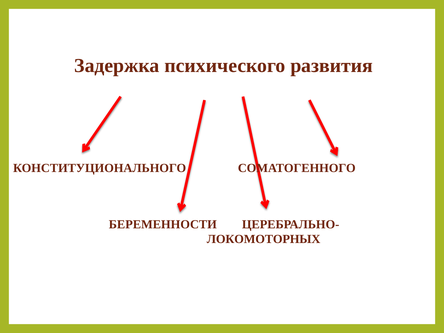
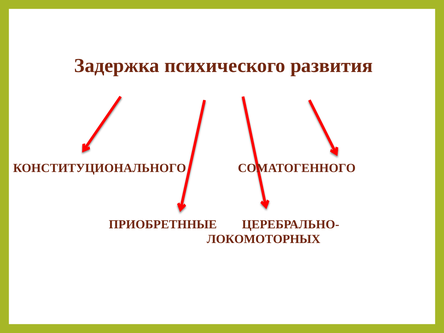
БЕРЕМЕННОСТИ: БЕРЕМЕННОСТИ -> ПРИОБРЕТННЫЕ (163, 224)
